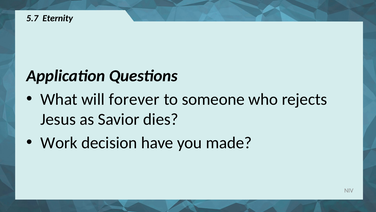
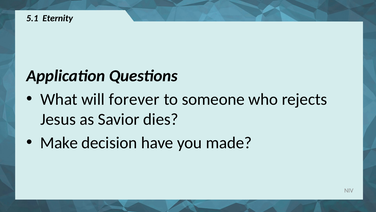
5.7: 5.7 -> 5.1 (32, 18)
Work: Work -> Make (59, 143)
